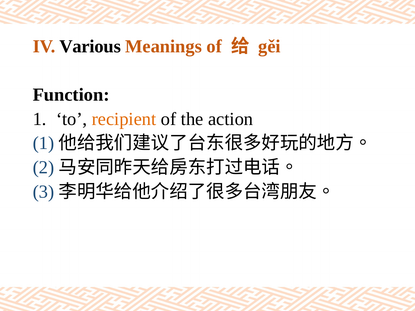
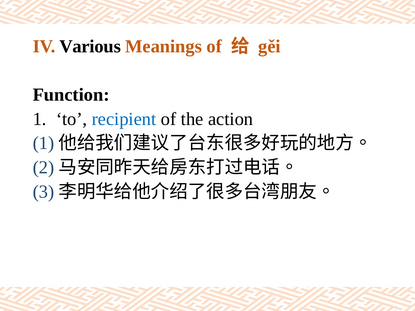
recipient colour: orange -> blue (124, 119)
